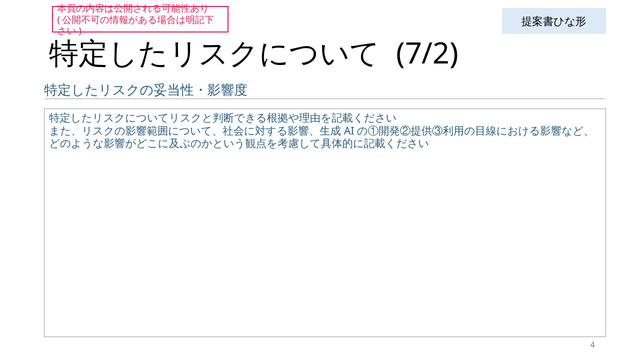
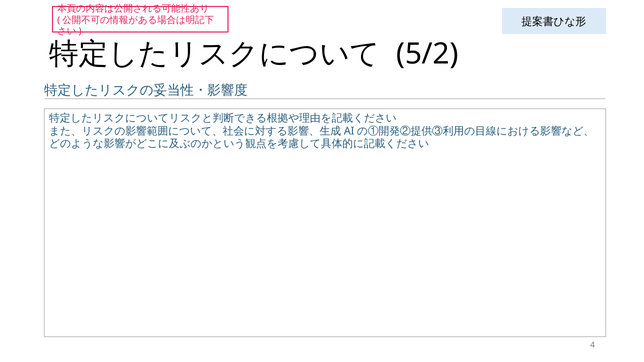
7/2: 7/2 -> 5/2 (427, 54)
